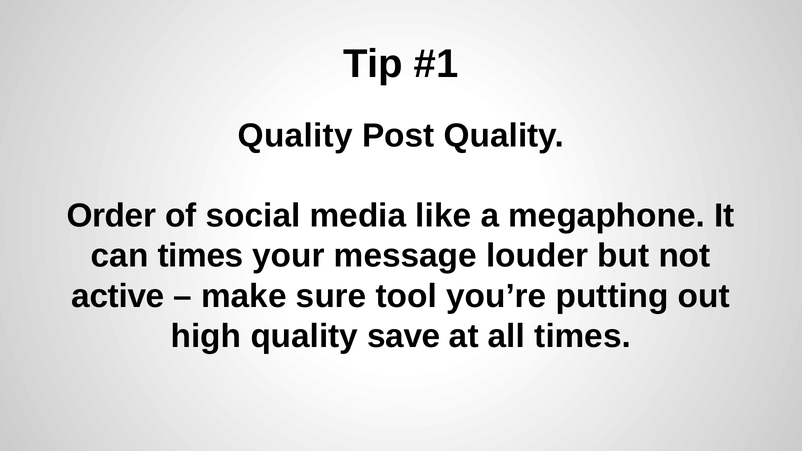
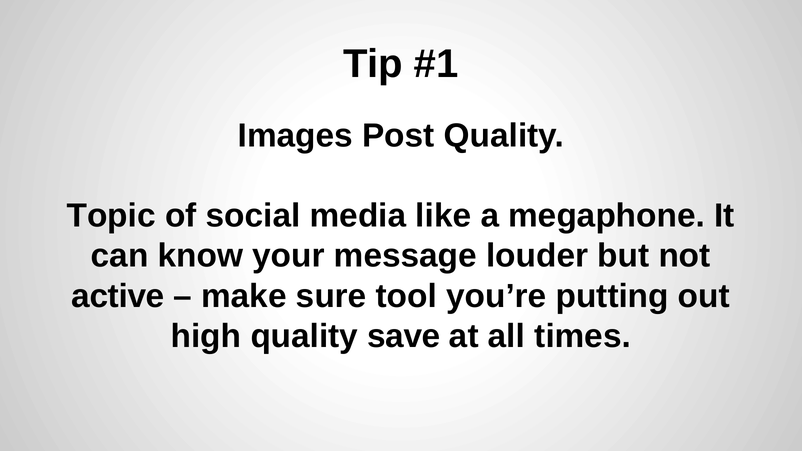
Quality: Quality -> Images (295, 136)
Order: Order -> Topic (111, 216)
can times: times -> know (200, 256)
